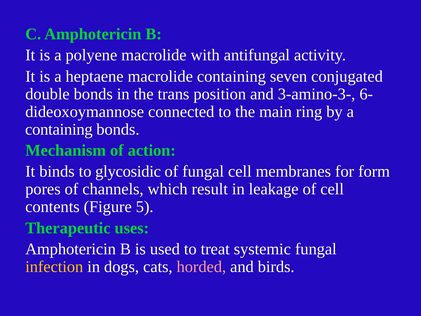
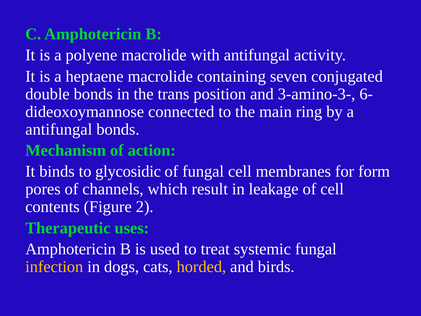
containing: containing -> antifungal (59, 129)
5: 5 -> 2 (145, 207)
horded colour: pink -> yellow (201, 267)
